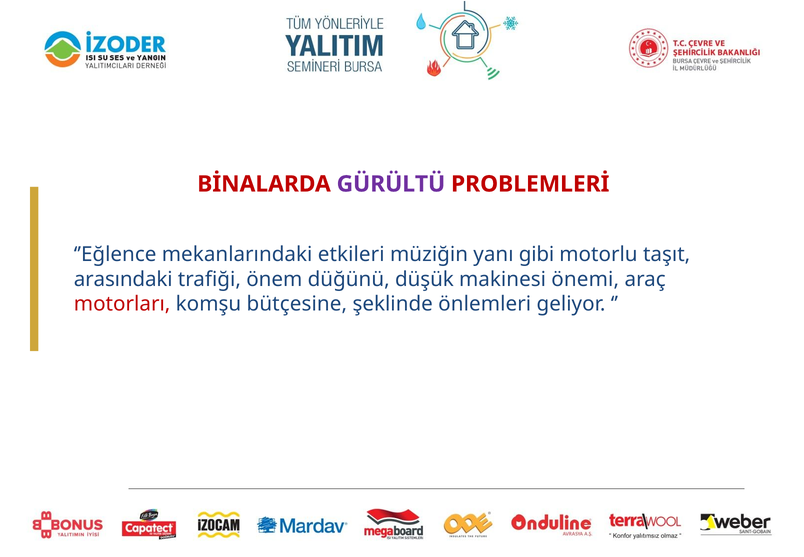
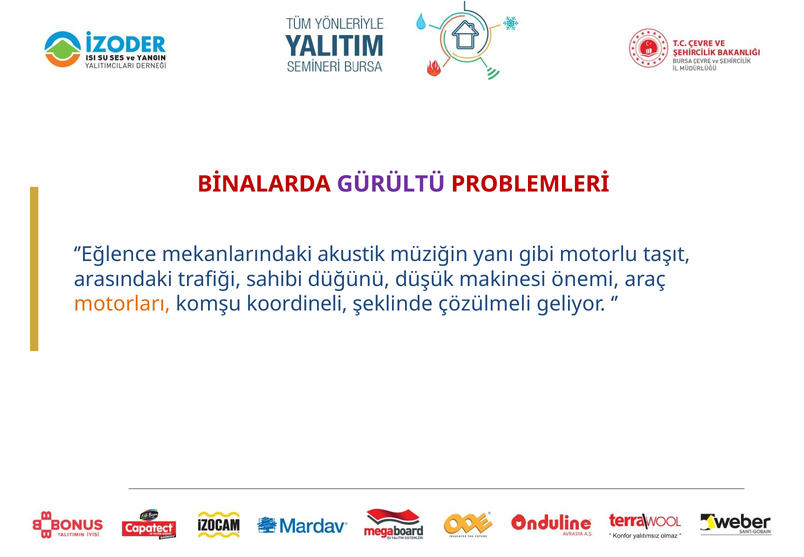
etkileri: etkileri -> akustik (351, 254)
önem: önem -> sahibi (274, 279)
motorları colour: red -> orange (122, 304)
bütçesine: bütçesine -> koordineli (297, 304)
önlemleri: önlemleri -> çözülmeli (485, 304)
